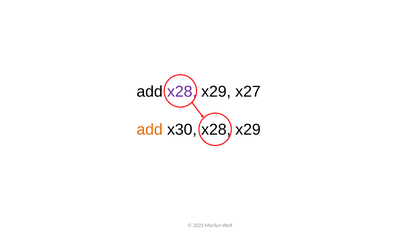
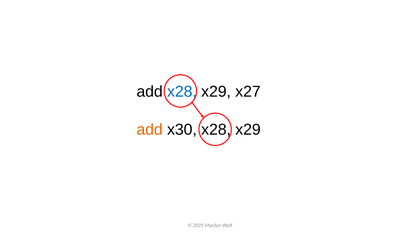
x28 colour: purple -> blue (182, 92)
